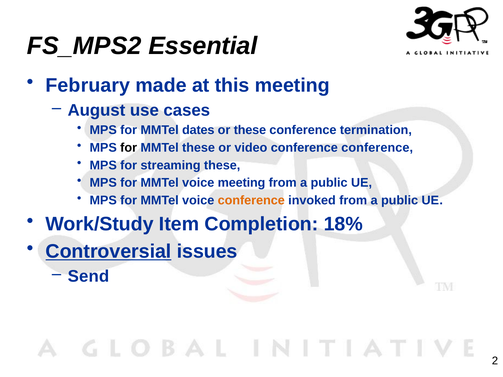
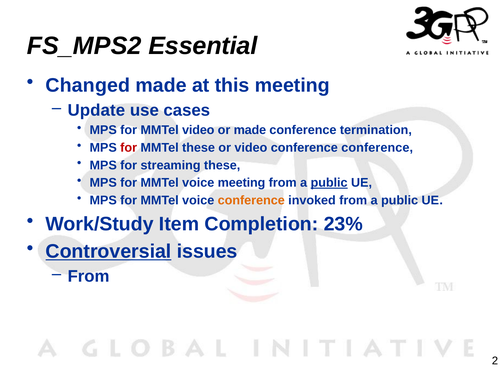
February: February -> Changed (88, 85)
August: August -> Update (96, 110)
MMTel dates: dates -> video (198, 130)
or these: these -> made (250, 130)
for colour: black -> red (129, 148)
public underline: none -> present (329, 183)
18%: 18% -> 23% (343, 224)
Send: Send -> From (89, 277)
